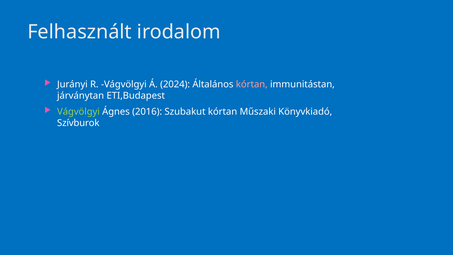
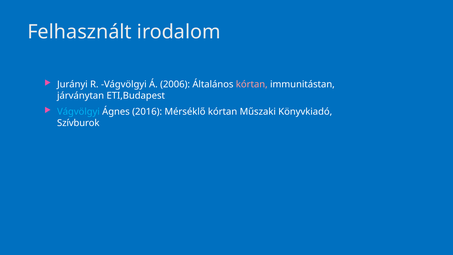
2024: 2024 -> 2006 (175, 84)
Vágvölgyi colour: light green -> light blue (78, 112)
Szubakut: Szubakut -> Mérséklő (185, 112)
